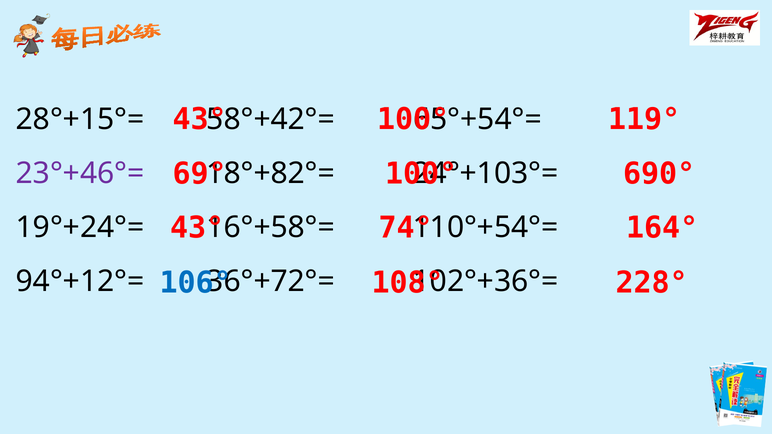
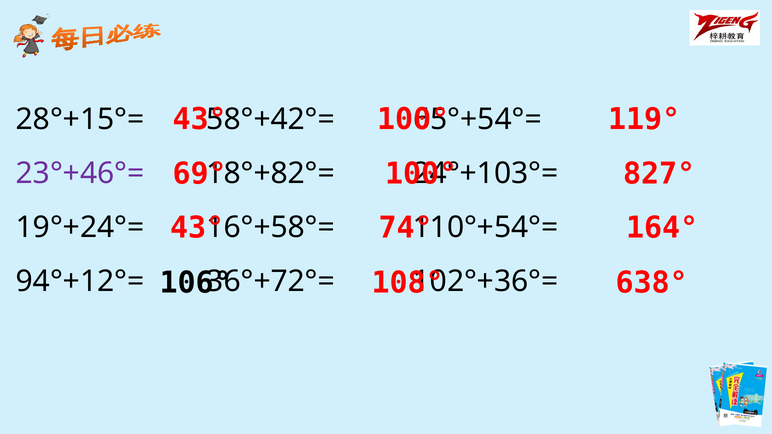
690°: 690° -> 827° (659, 174)
106° colour: blue -> black (196, 283)
228°: 228° -> 638° (652, 283)
